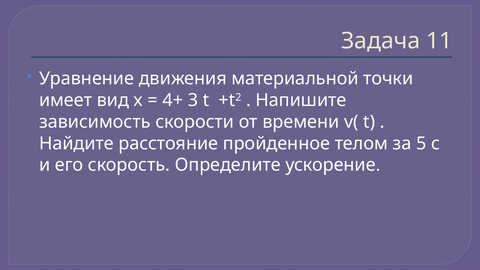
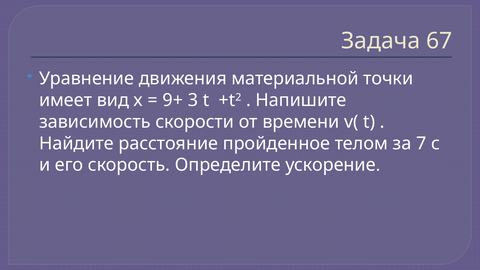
11: 11 -> 67 (439, 41)
4+: 4+ -> 9+ (173, 100)
5: 5 -> 7 (421, 143)
